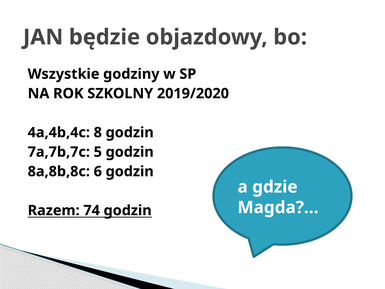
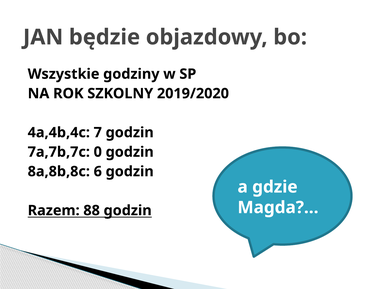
8: 8 -> 7 (98, 132)
5: 5 -> 0 (98, 152)
74: 74 -> 88 (92, 210)
